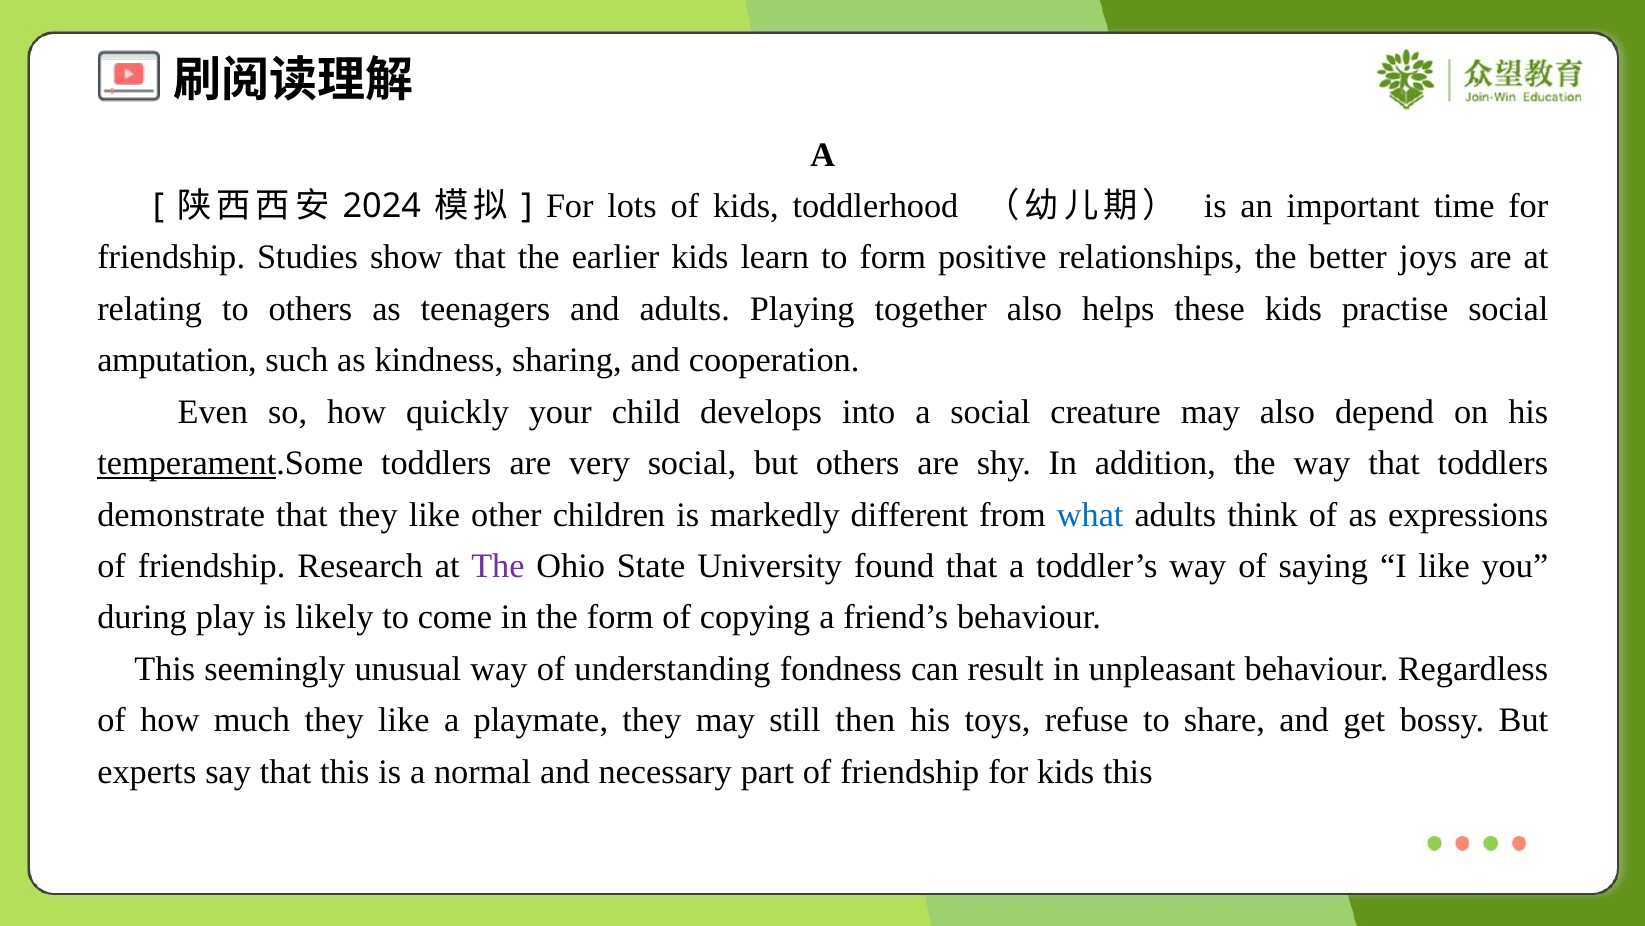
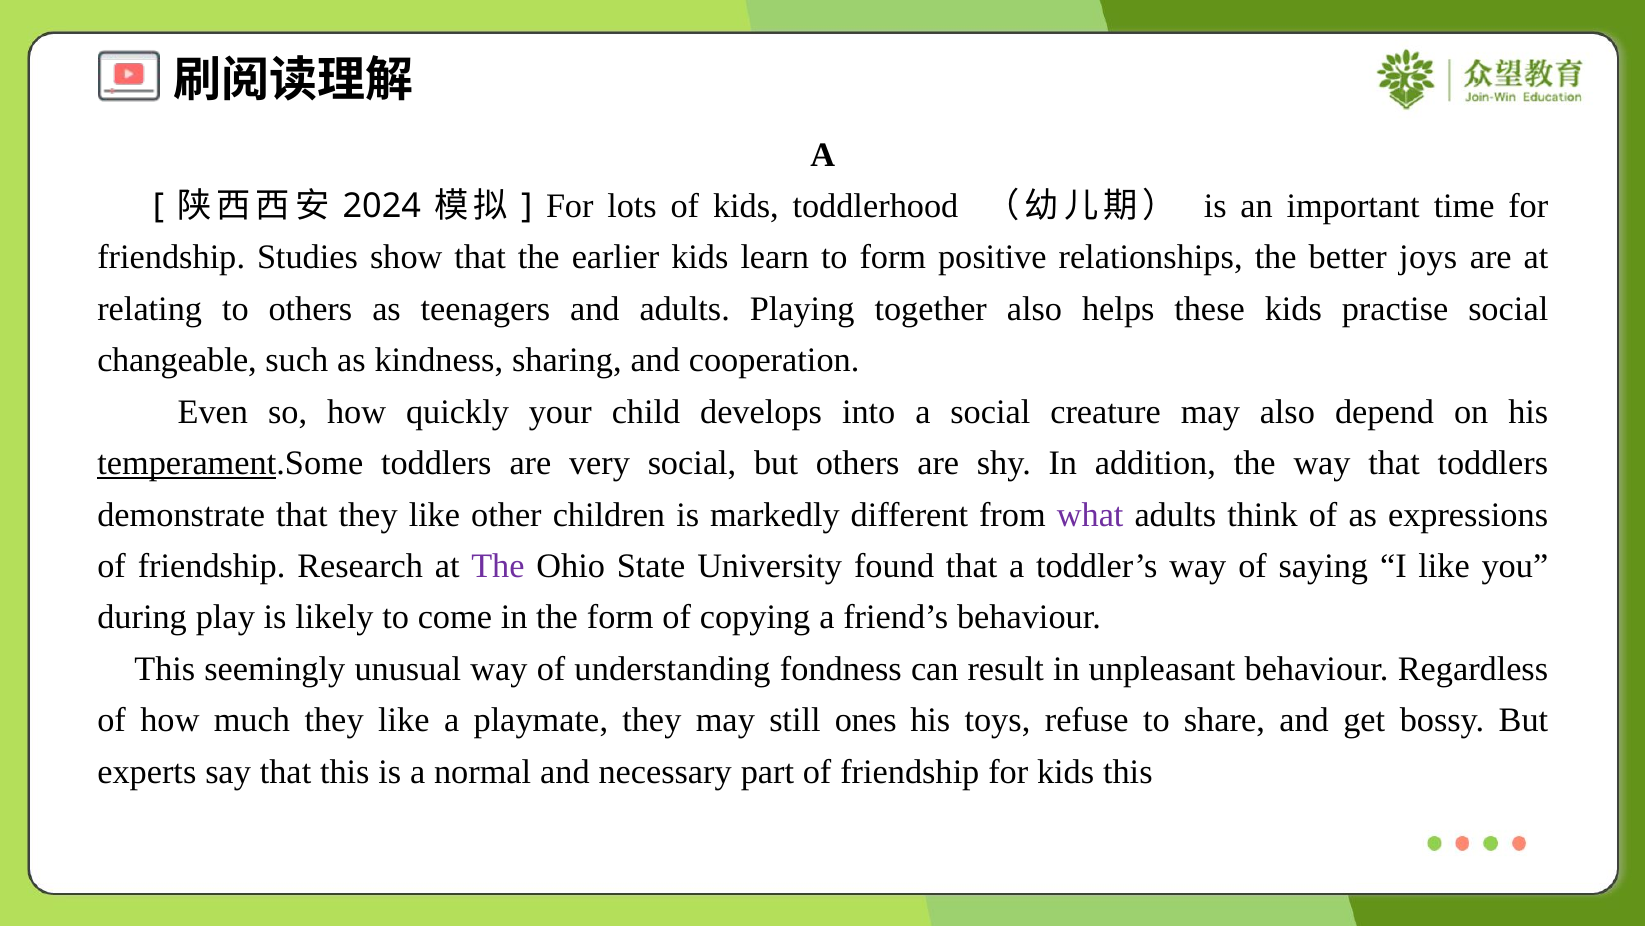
amputation: amputation -> changeable (177, 360)
what colour: blue -> purple (1090, 514)
then: then -> ones (866, 720)
